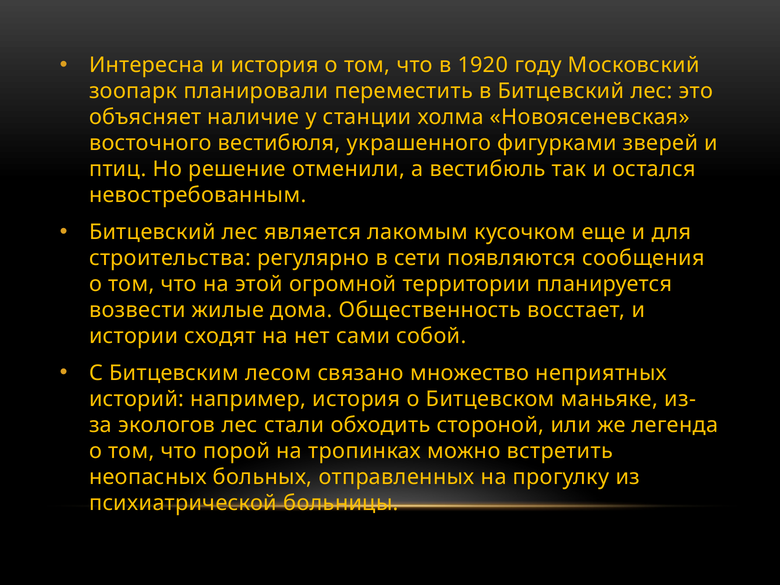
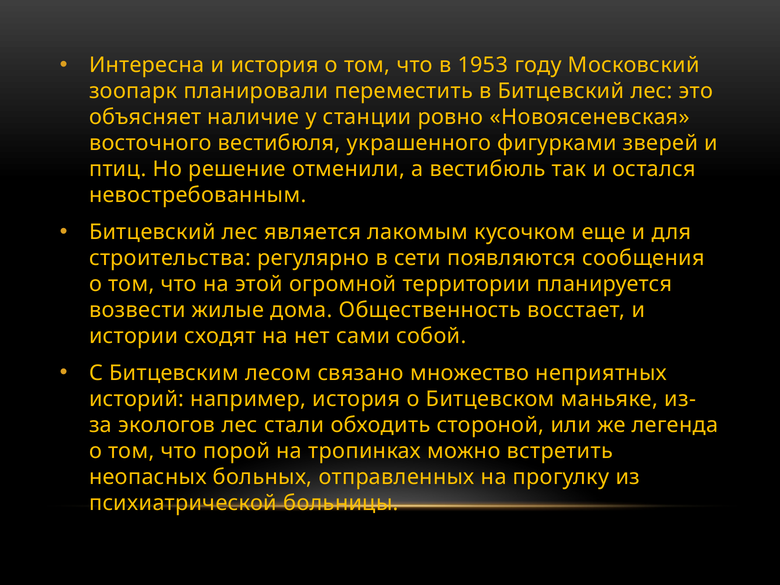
1920: 1920 -> 1953 (483, 65)
холма: холма -> ровно (451, 117)
